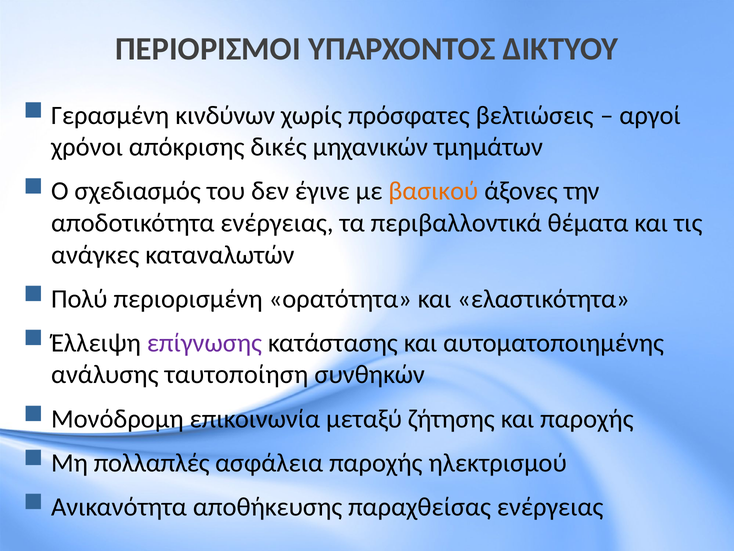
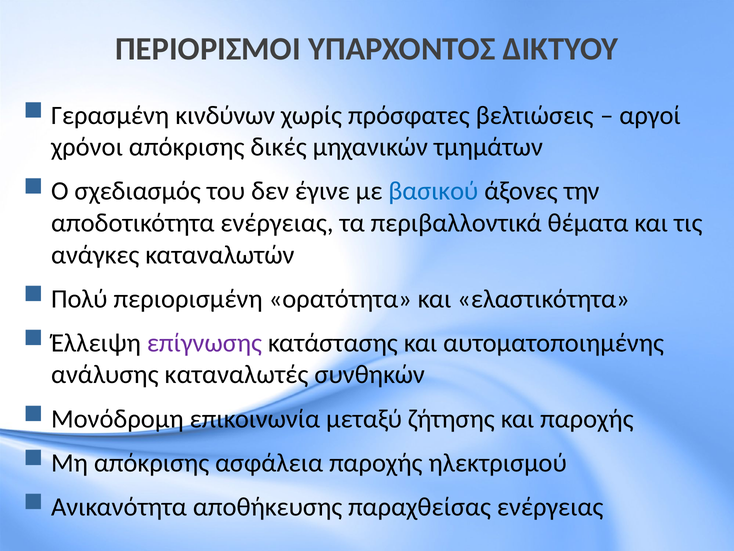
βασικού colour: orange -> blue (433, 191)
ταυτοποίηση: ταυτοποίηση -> καταναλωτές (236, 374)
Μη πολλαπλές: πολλαπλές -> απόκρισης (152, 462)
